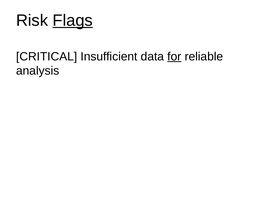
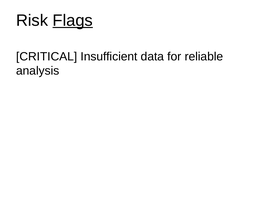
for underline: present -> none (174, 56)
